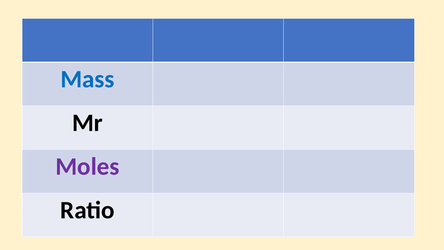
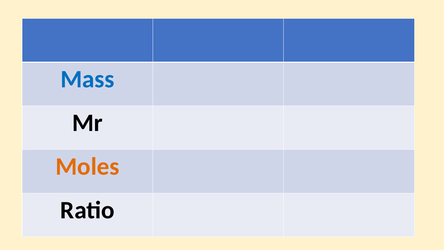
Moles colour: purple -> orange (87, 167)
